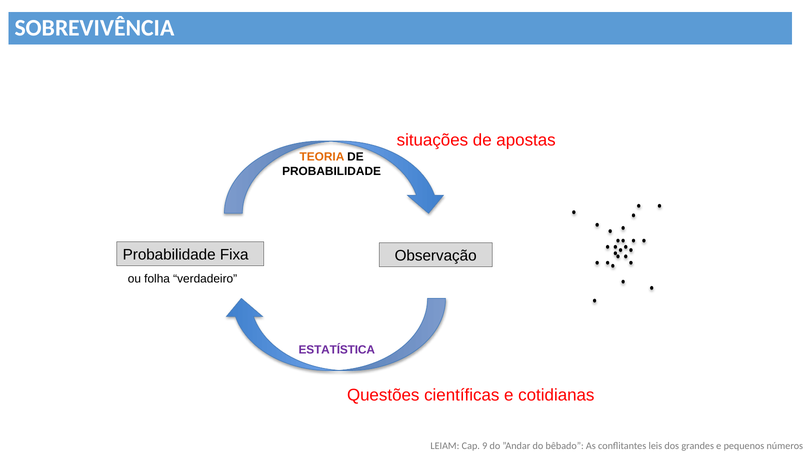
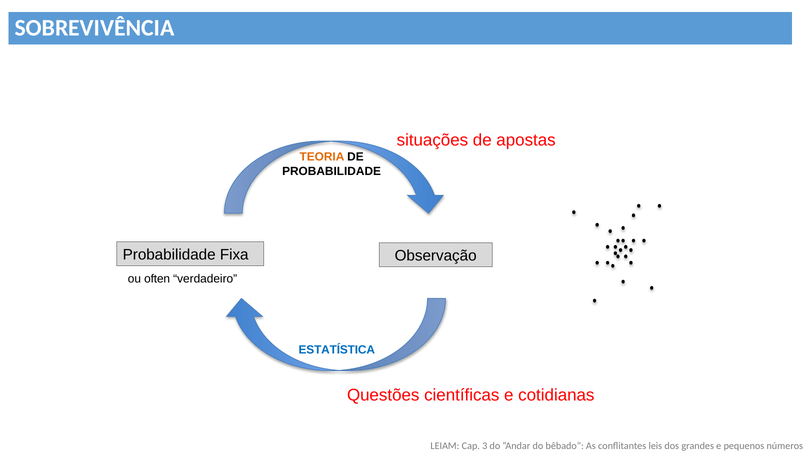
folha: folha -> often (157, 279)
ESTATÍSTICA colour: purple -> blue (337, 350)
9: 9 -> 3 (485, 445)
